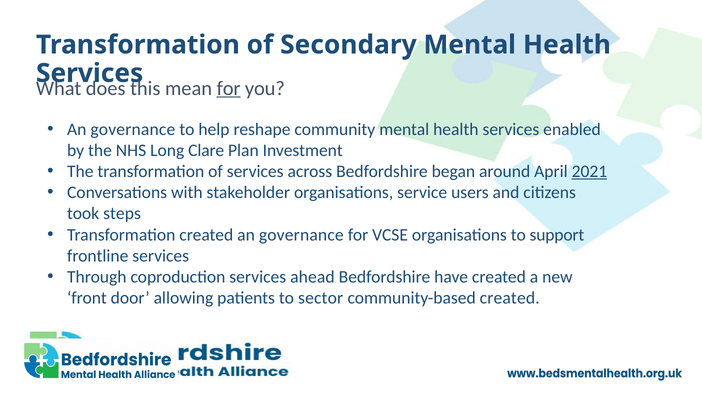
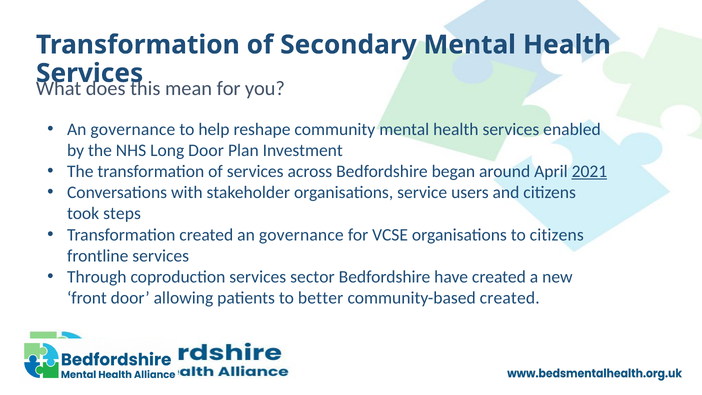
for underline: present -> none (229, 88)
Long Clare: Clare -> Door (206, 150)
to support: support -> citizens (557, 235)
ahead: ahead -> sector (312, 277)
sector: sector -> better (321, 298)
